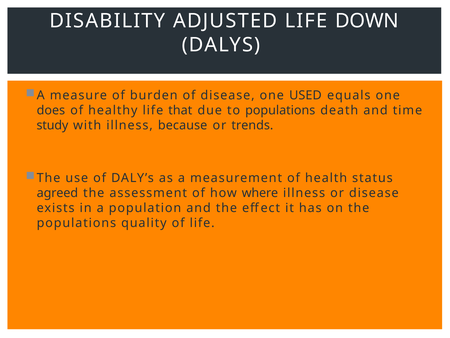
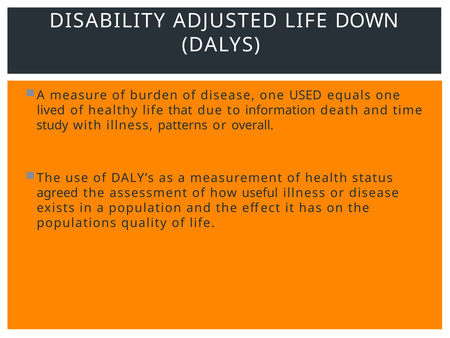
does: does -> lived (51, 110)
to populations: populations -> information (280, 110)
because: because -> patterns (183, 125)
trends: trends -> overall (253, 125)
where: where -> useful (260, 193)
